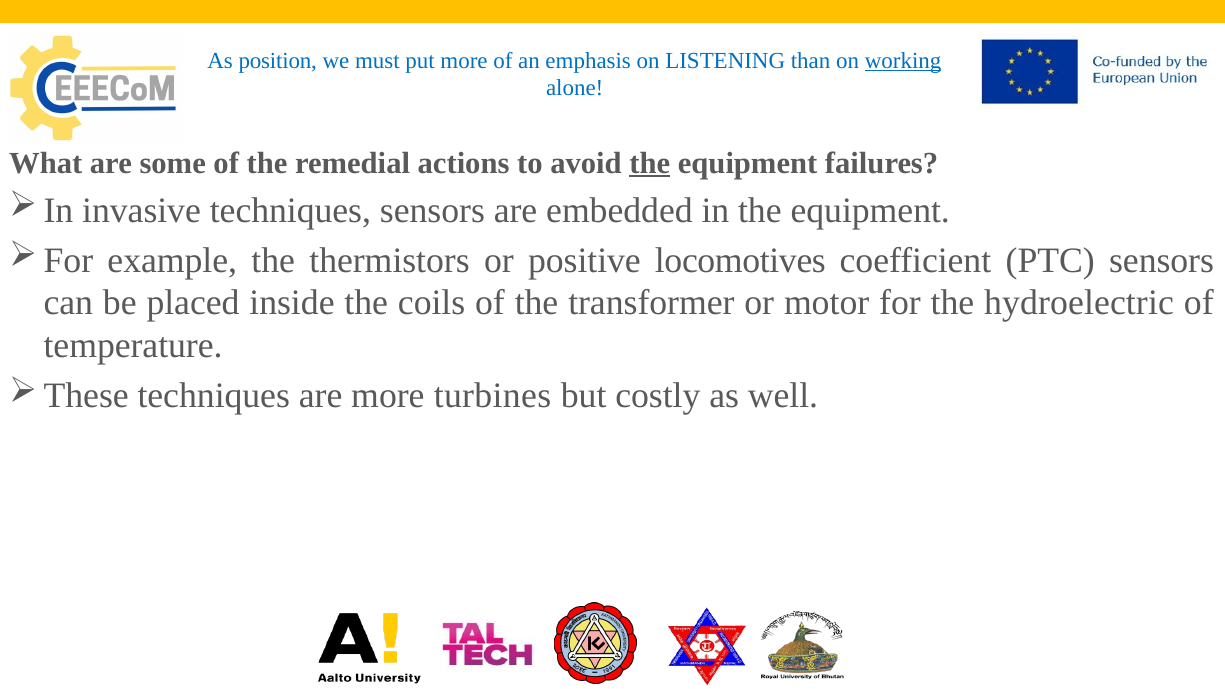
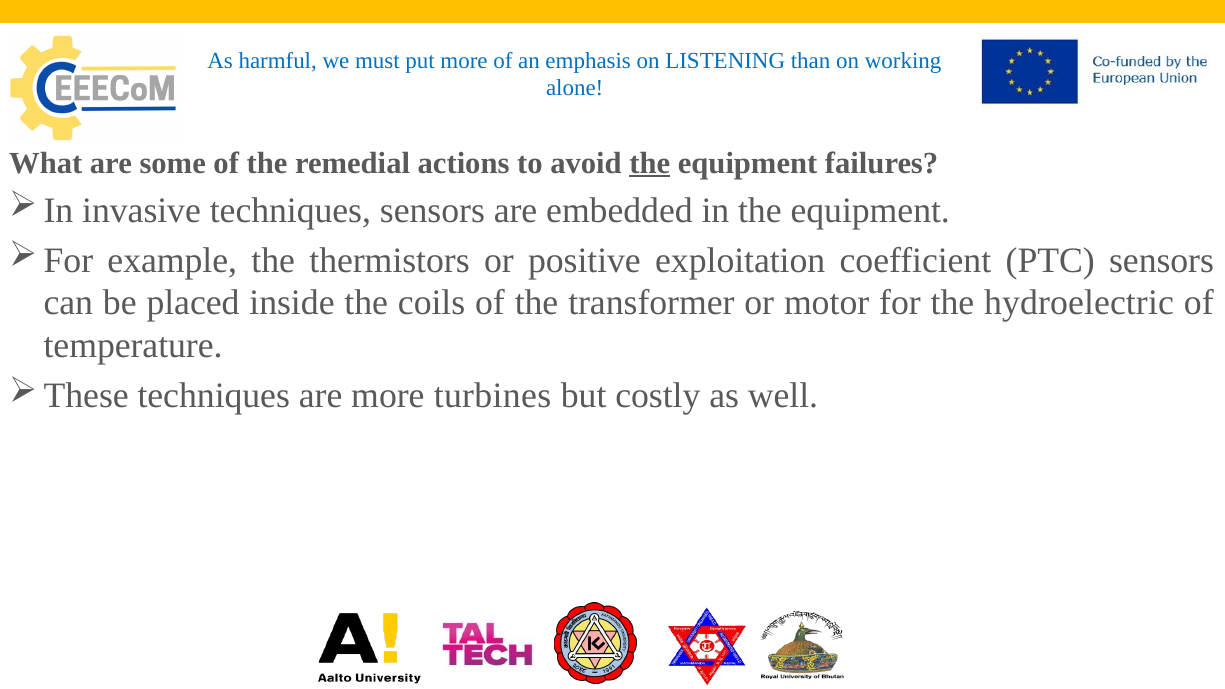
position: position -> harmful (278, 61)
working underline: present -> none (903, 61)
locomotives: locomotives -> exploitation (740, 260)
